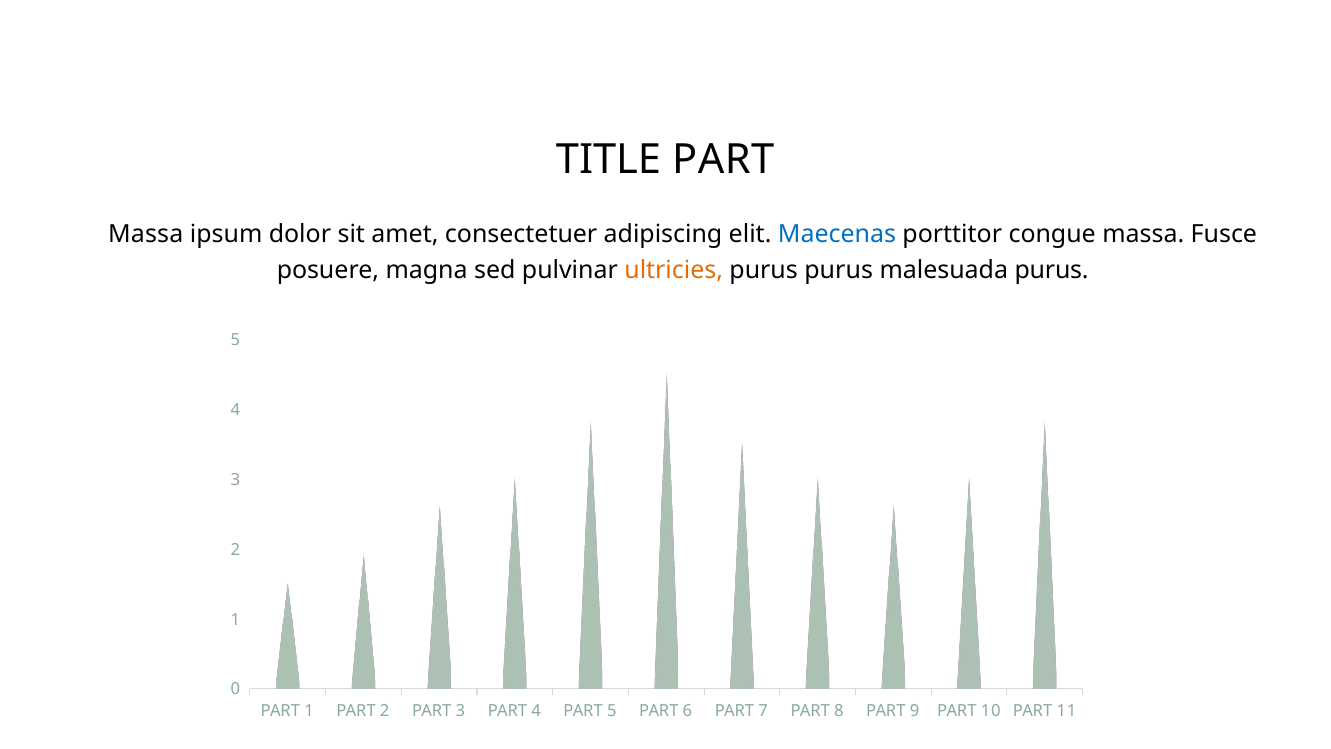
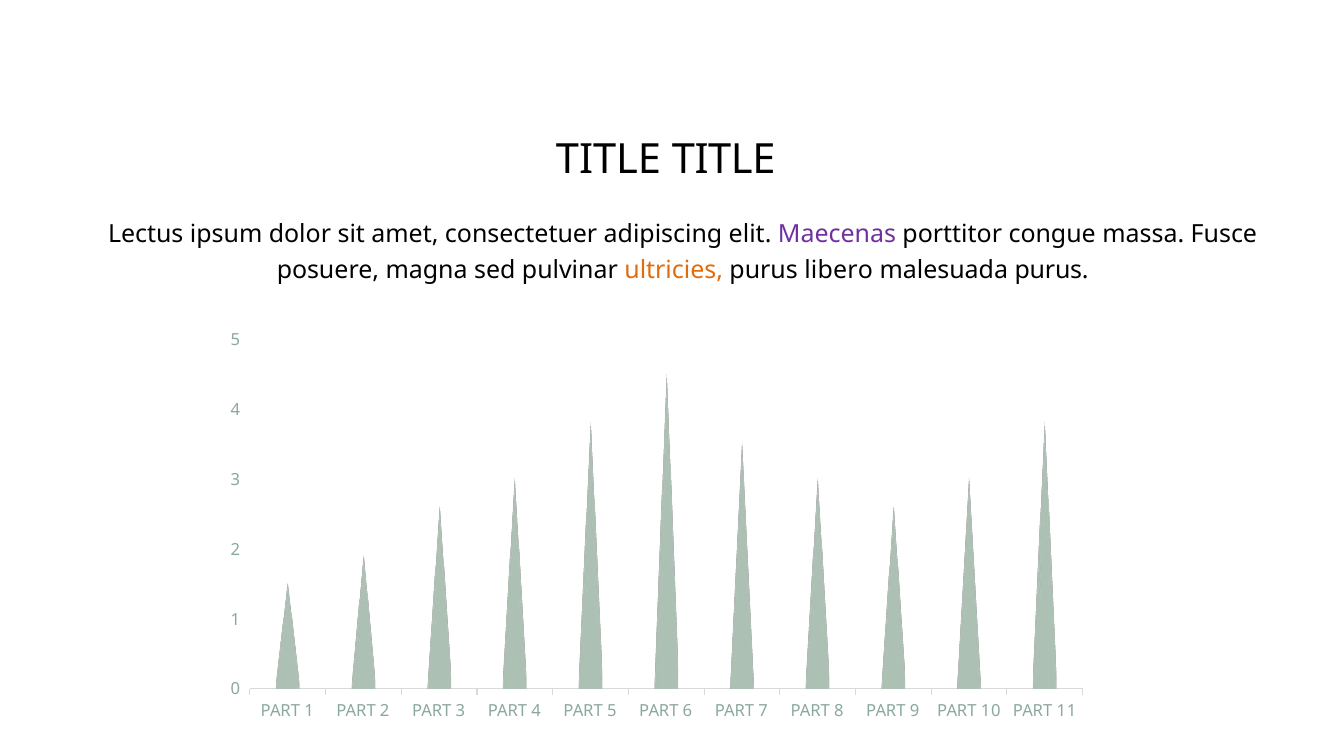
TITLE PART: PART -> TITLE (724, 160)
Massa: Massa -> Lectus (146, 234)
Maecenas colour: blue -> purple (837, 234)
purus purus: purus -> libero (839, 270)
